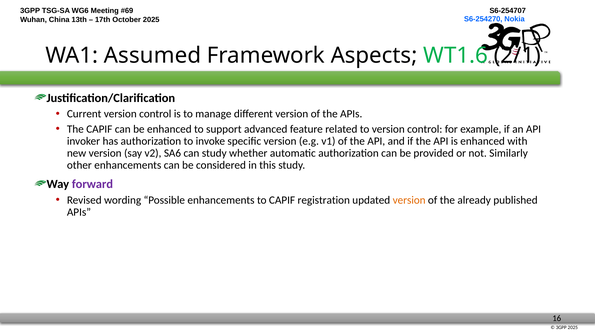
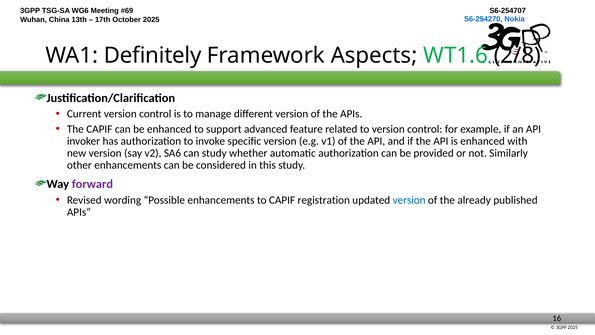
Assumed: Assumed -> Definitely (153, 55)
2/1: 2/1 -> 2/8 (517, 55)
version colour: orange -> blue (409, 200)
